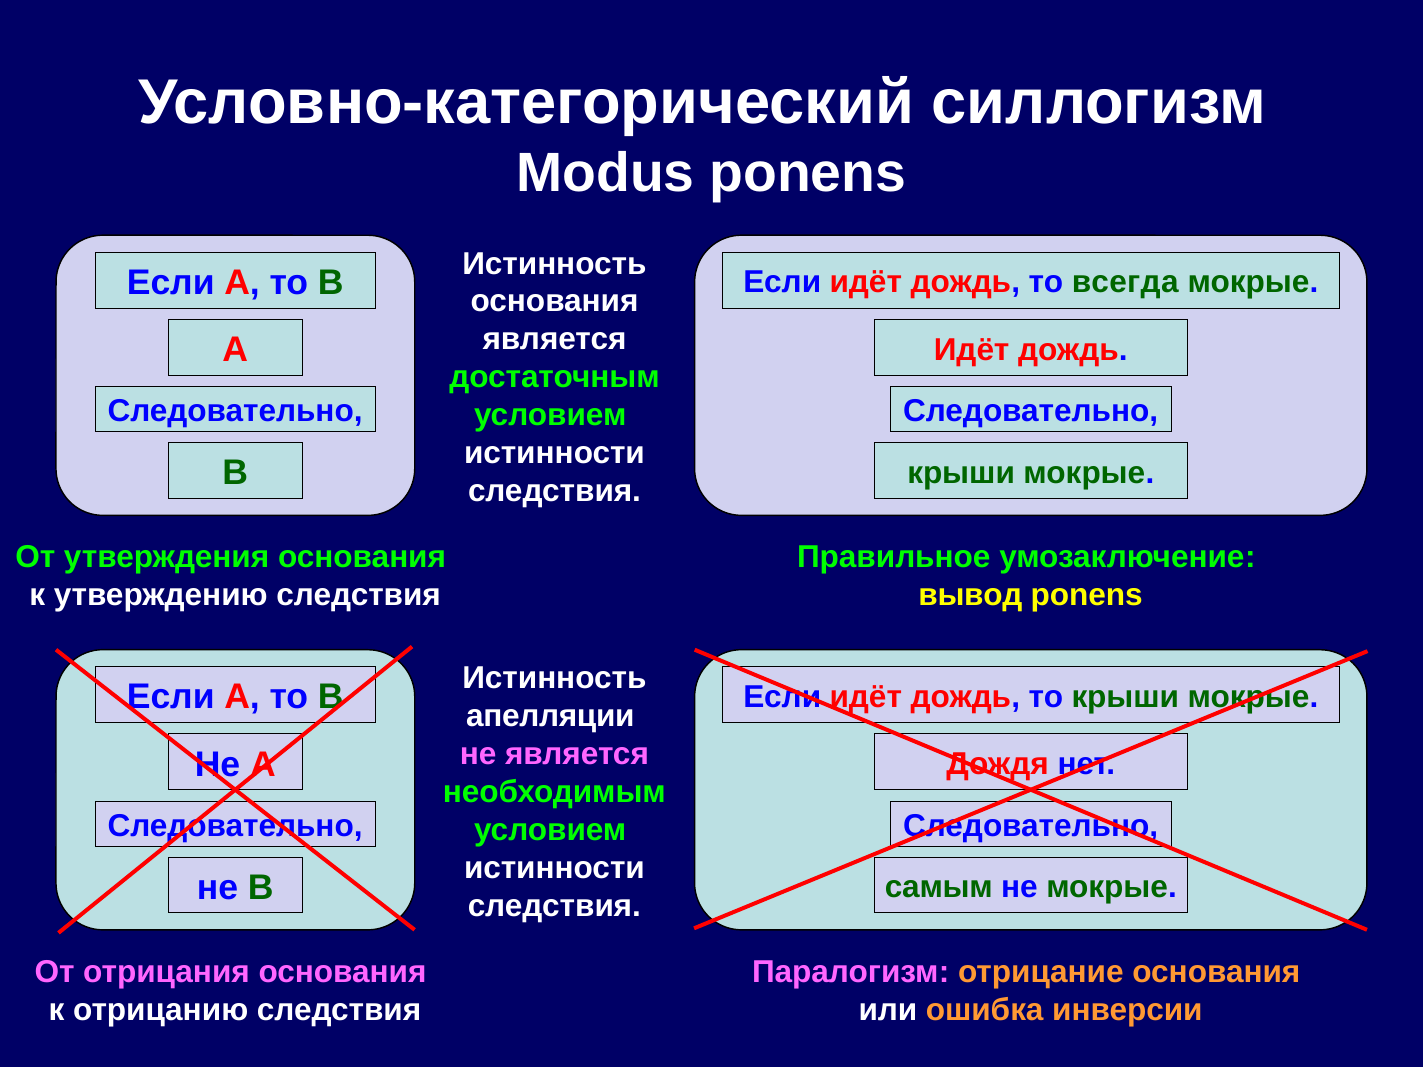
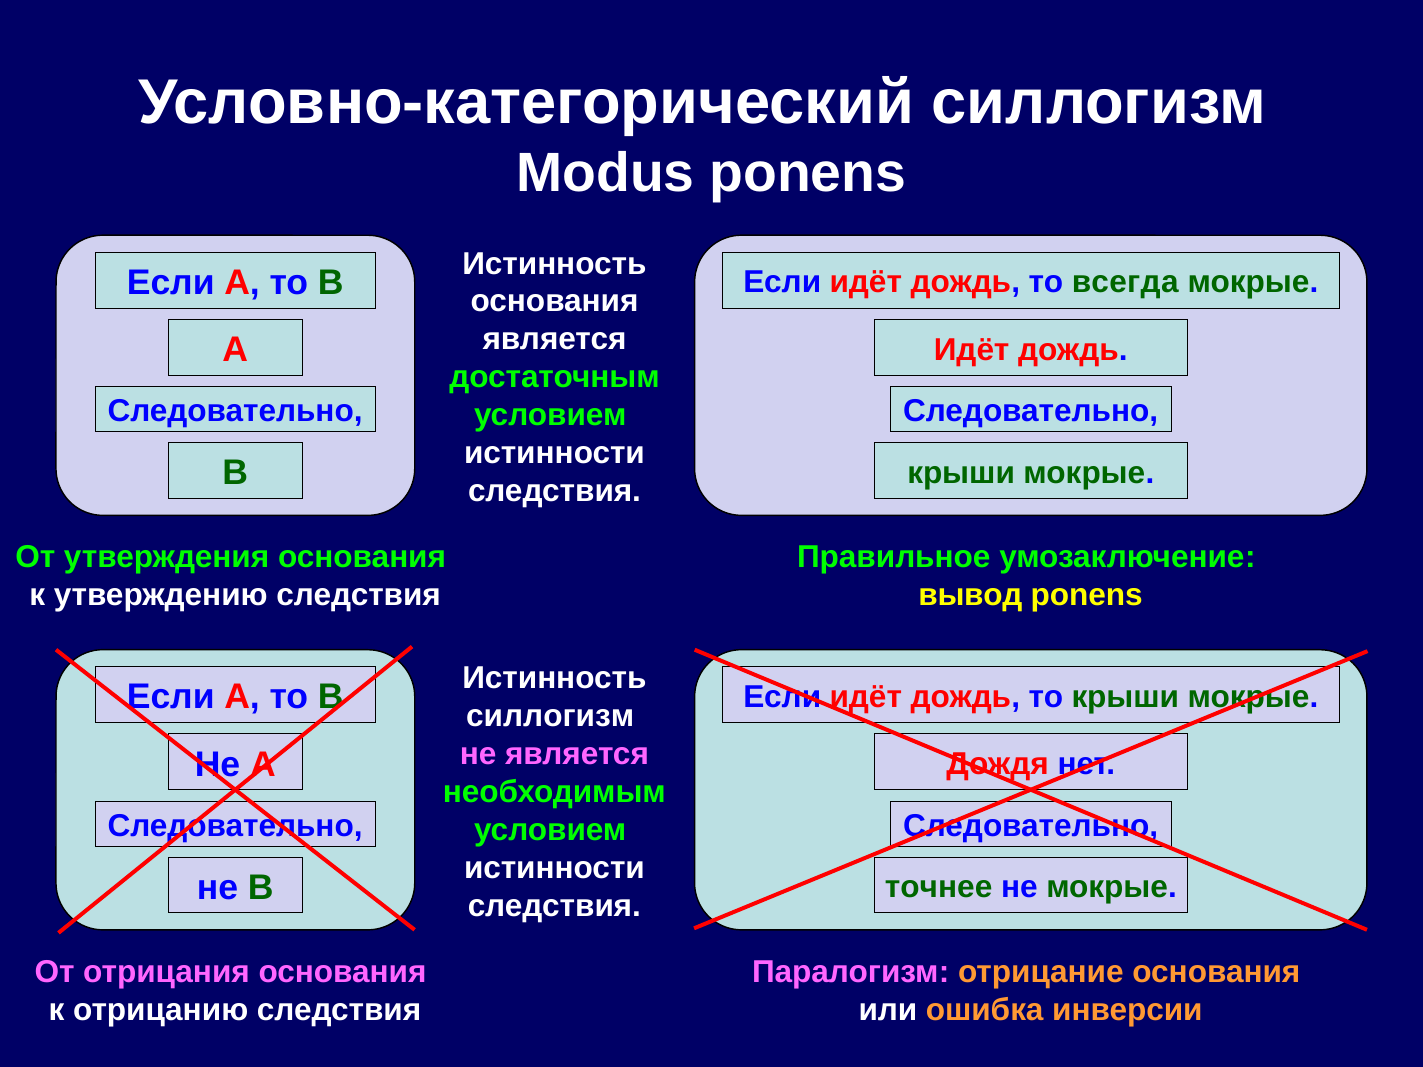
апелляции: апелляции -> силлогизм (550, 716)
самым: самым -> точнее (939, 887)
